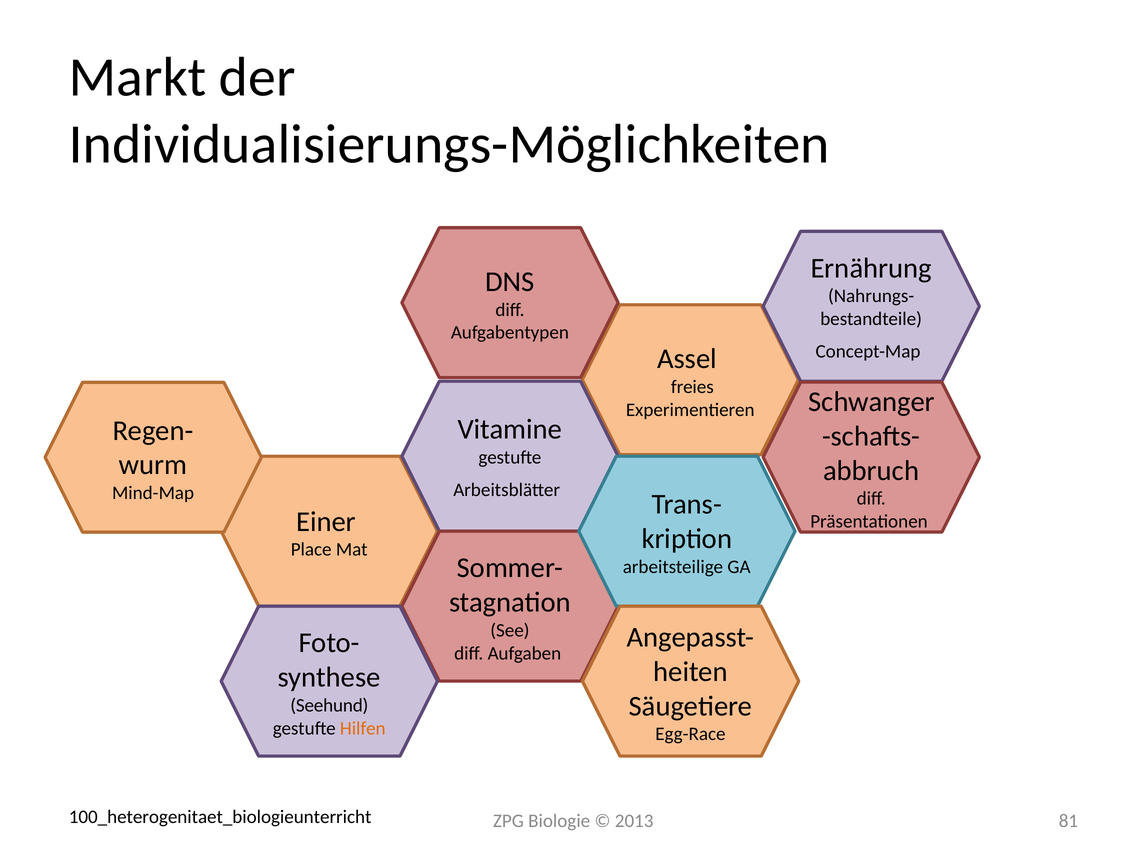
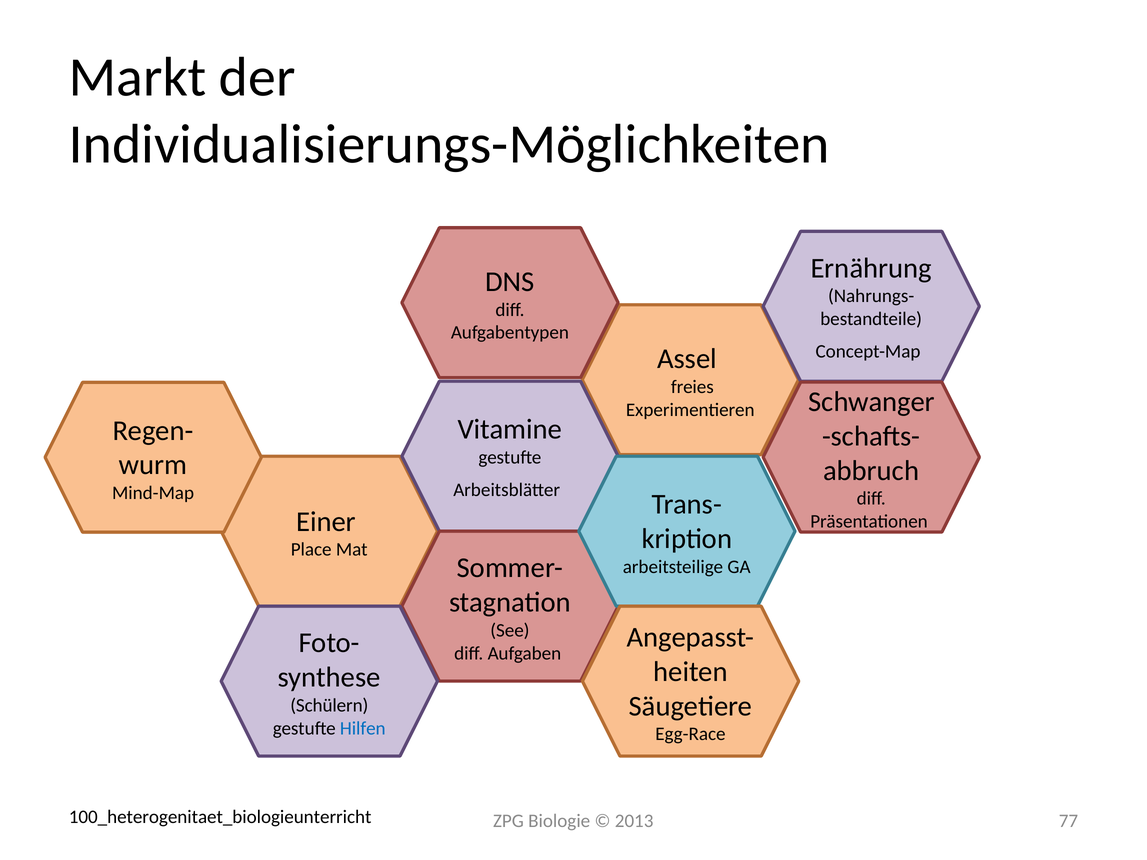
Seehund: Seehund -> Schülern (329, 706)
Hilfen colour: orange -> blue (363, 729)
81: 81 -> 77 (1068, 821)
